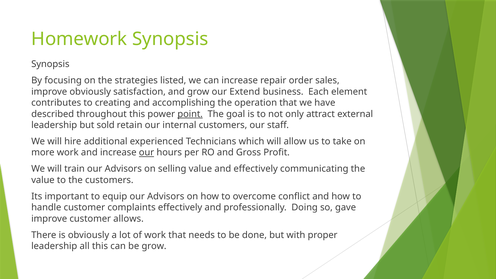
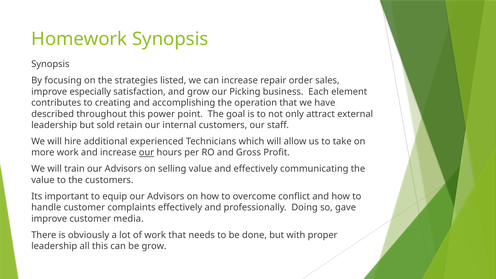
improve obviously: obviously -> especially (90, 92)
Extend: Extend -> Picking (245, 92)
point underline: present -> none (190, 114)
allows: allows -> media (128, 219)
